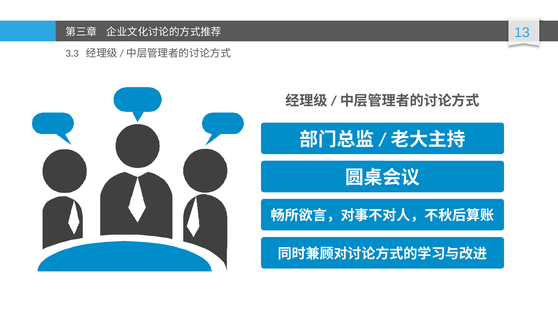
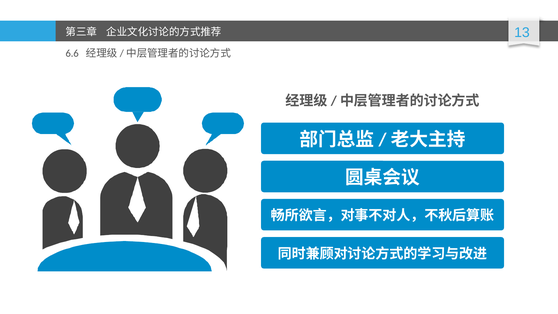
3.3: 3.3 -> 6.6 (72, 53)
